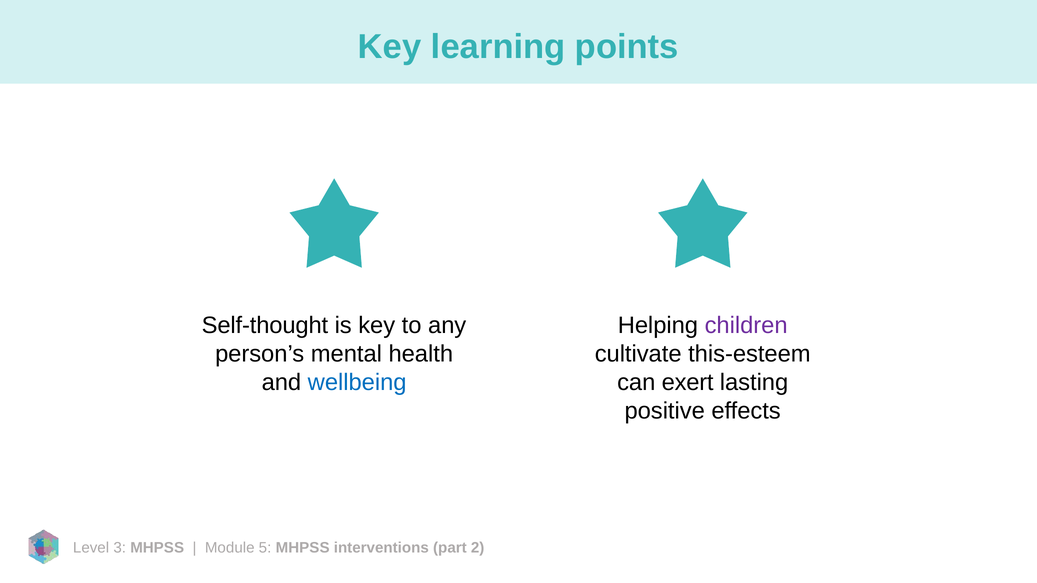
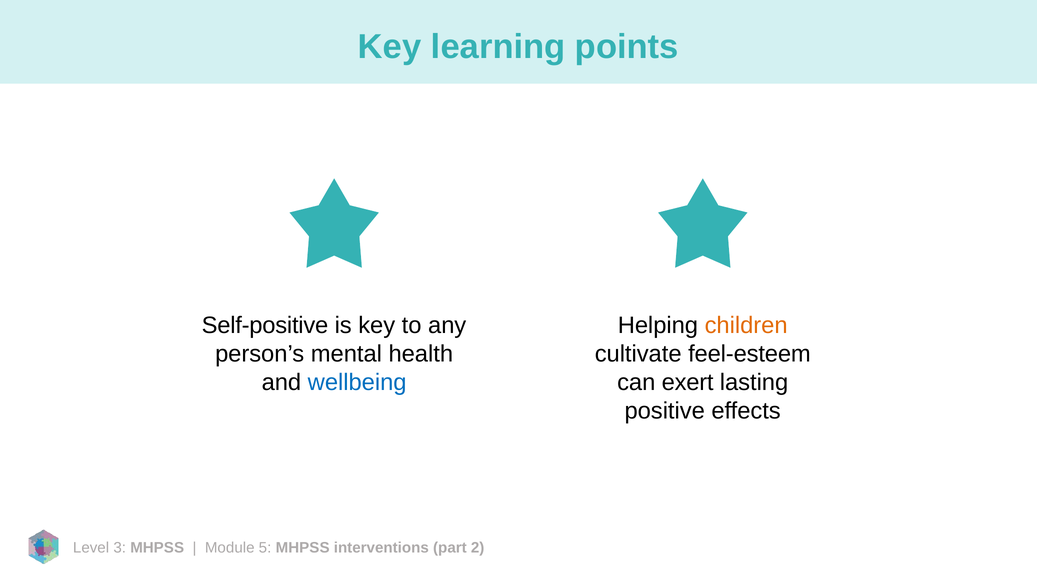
Self-thought: Self-thought -> Self-positive (265, 326)
children colour: purple -> orange (746, 326)
this-esteem: this-esteem -> feel-esteem (749, 354)
